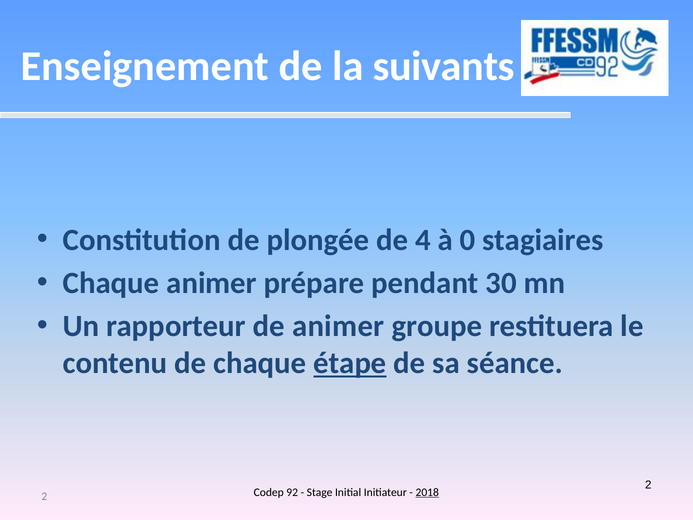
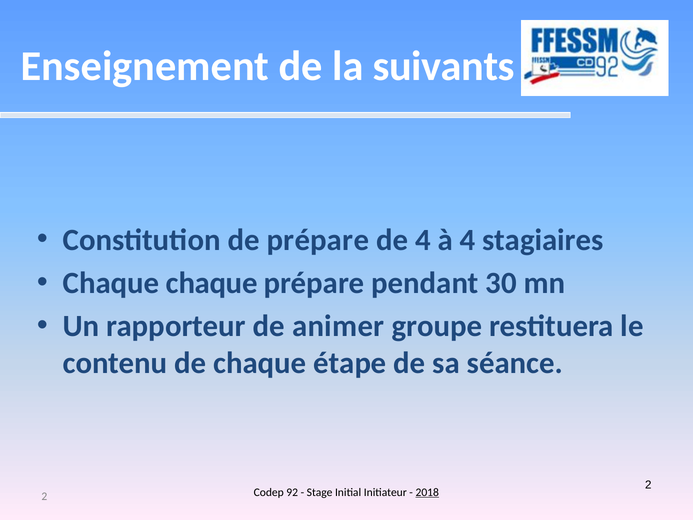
de plongée: plongée -> prépare (318, 240)
à 0: 0 -> 4 (468, 240)
Chaque animer: animer -> chaque (212, 283)
étape underline: present -> none (350, 363)
